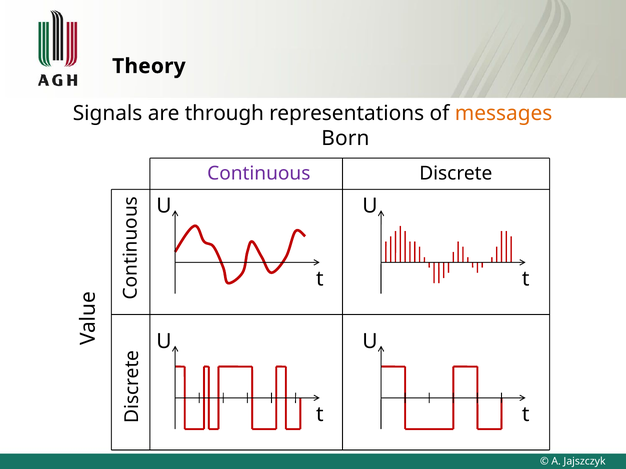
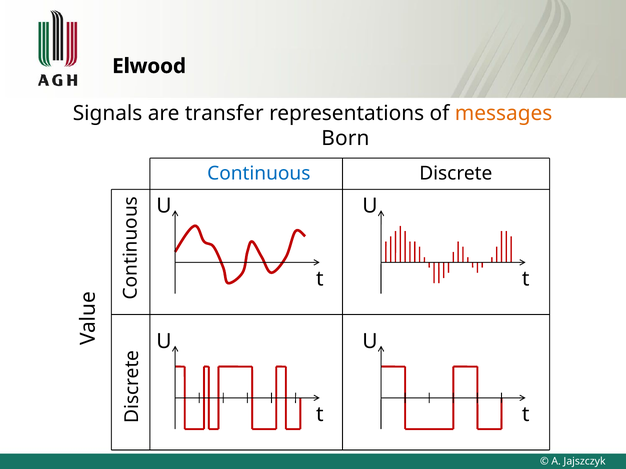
Theory: Theory -> Elwood (149, 66)
through: through -> transfer (224, 113)
Continuous colour: purple -> blue (259, 174)
